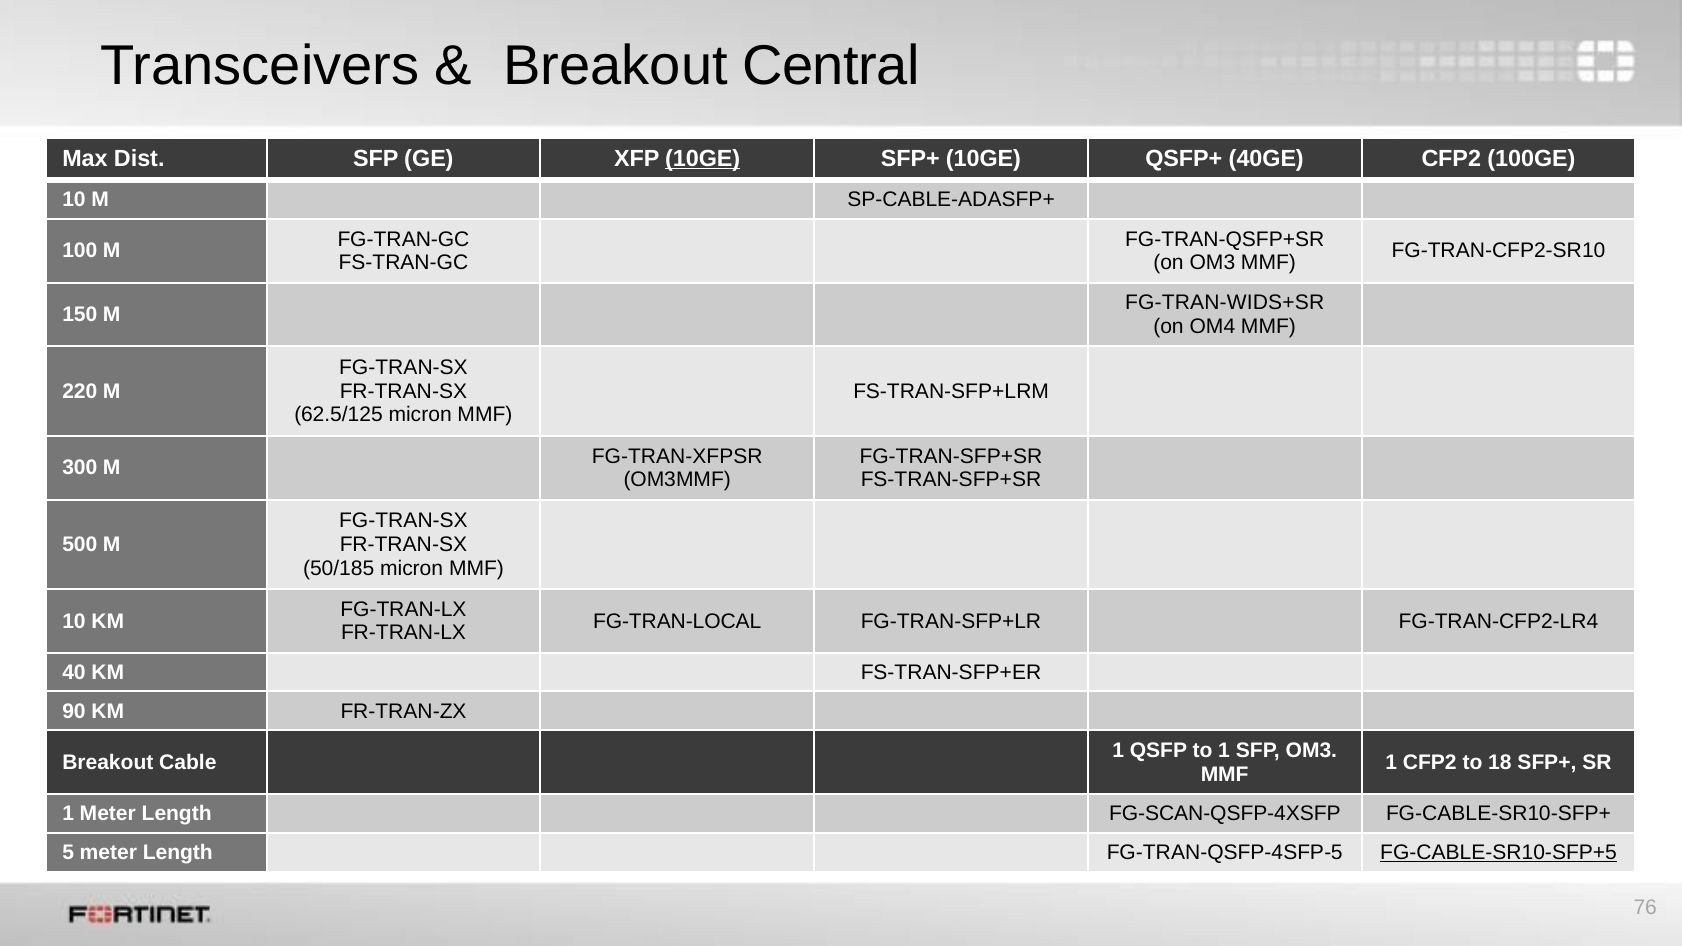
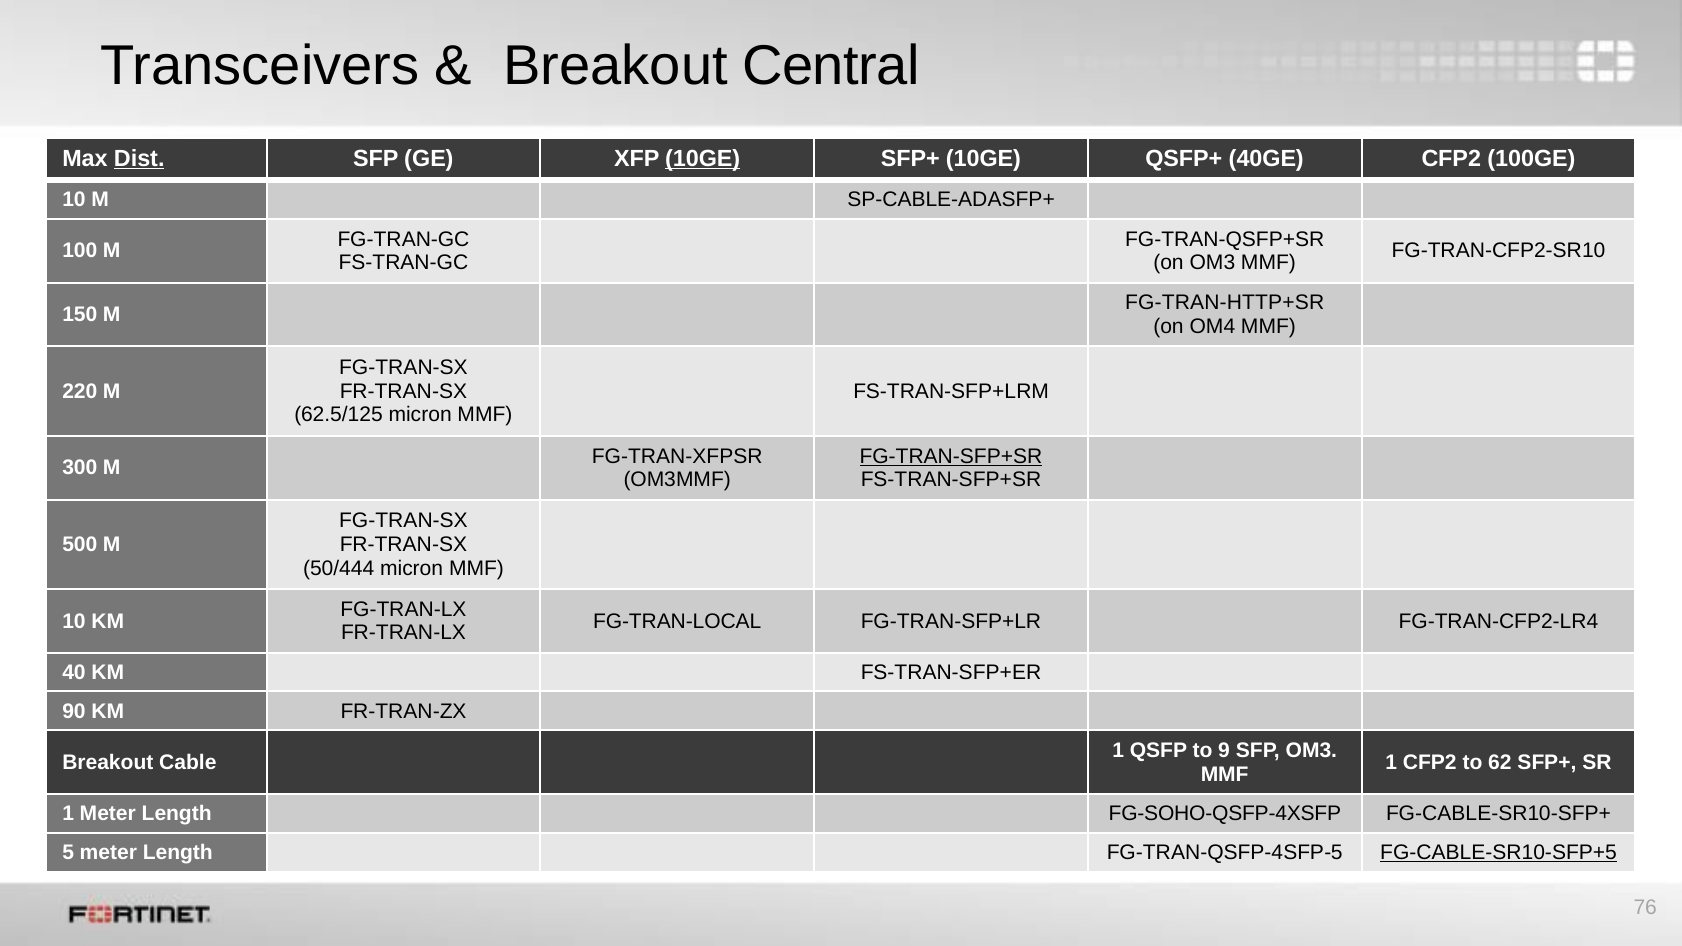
Dist underline: none -> present (139, 158)
FG-TRAN-WIDS+SR: FG-TRAN-WIDS+SR -> FG-TRAN-HTTP+SR (1225, 303)
FG-TRAN-SFP+SR underline: none -> present (951, 456)
50/185: 50/185 -> 50/444 (339, 568)
to 1: 1 -> 9 (1224, 751)
18: 18 -> 62 (1500, 763)
FG-SCAN-QSFP-4XSFP: FG-SCAN-QSFP-4XSFP -> FG-SOHO-QSFP-4XSFP (1225, 814)
